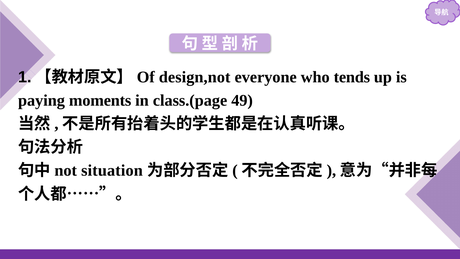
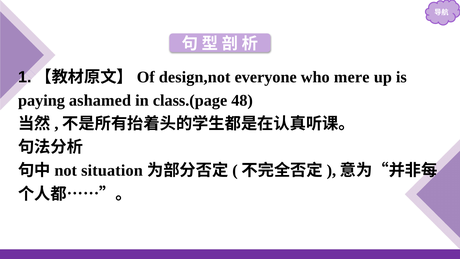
tends: tends -> mere (352, 77)
moments: moments -> ashamed (100, 100)
49: 49 -> 48 (242, 100)
